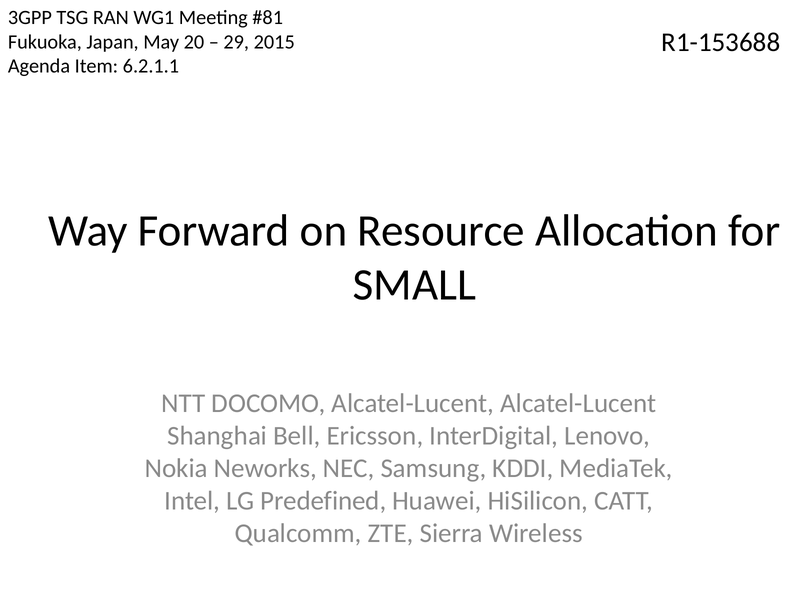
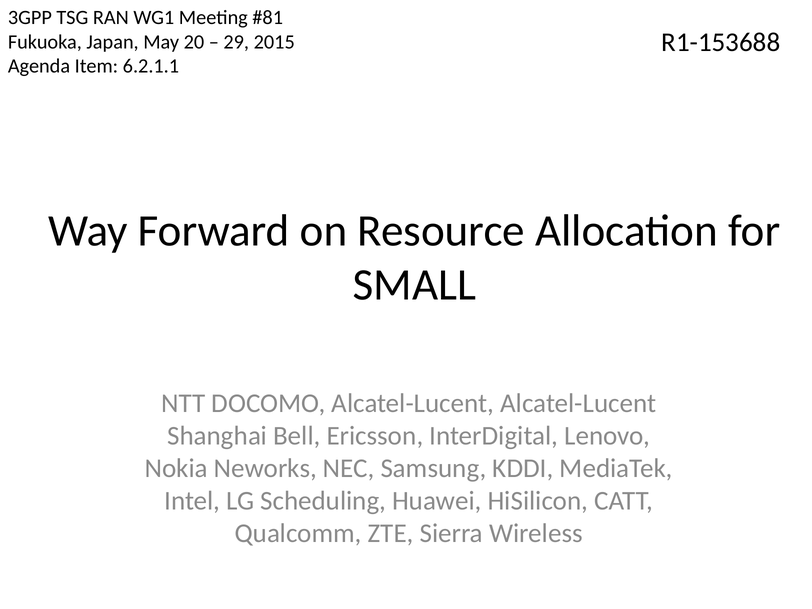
Predefined: Predefined -> Scheduling (323, 501)
